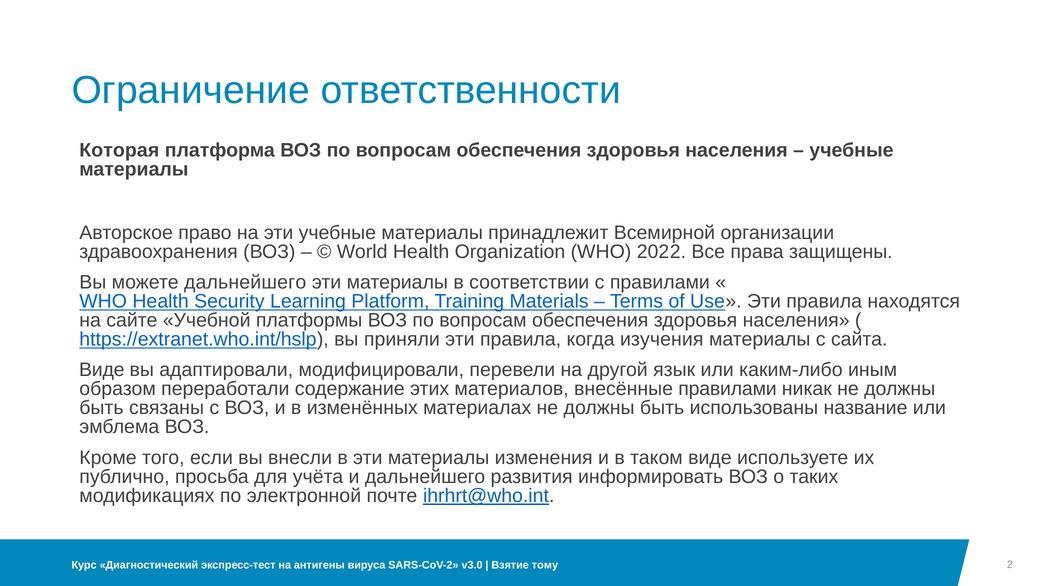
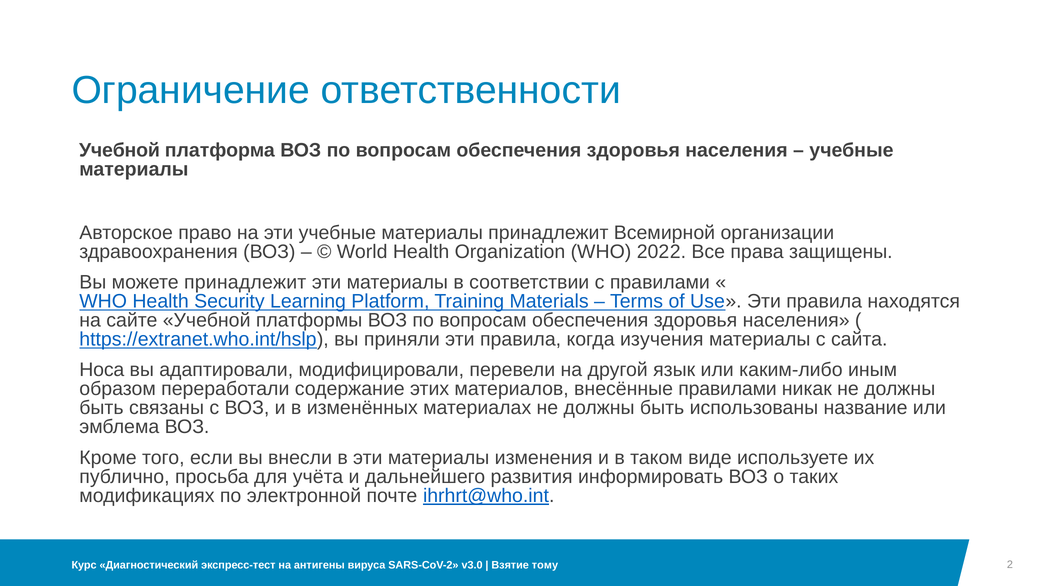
Которая: Которая -> Учебной (119, 150)
можете дальнейшего: дальнейшего -> принадлежит (245, 282)
Виде: Виде -> Носа (102, 370)
